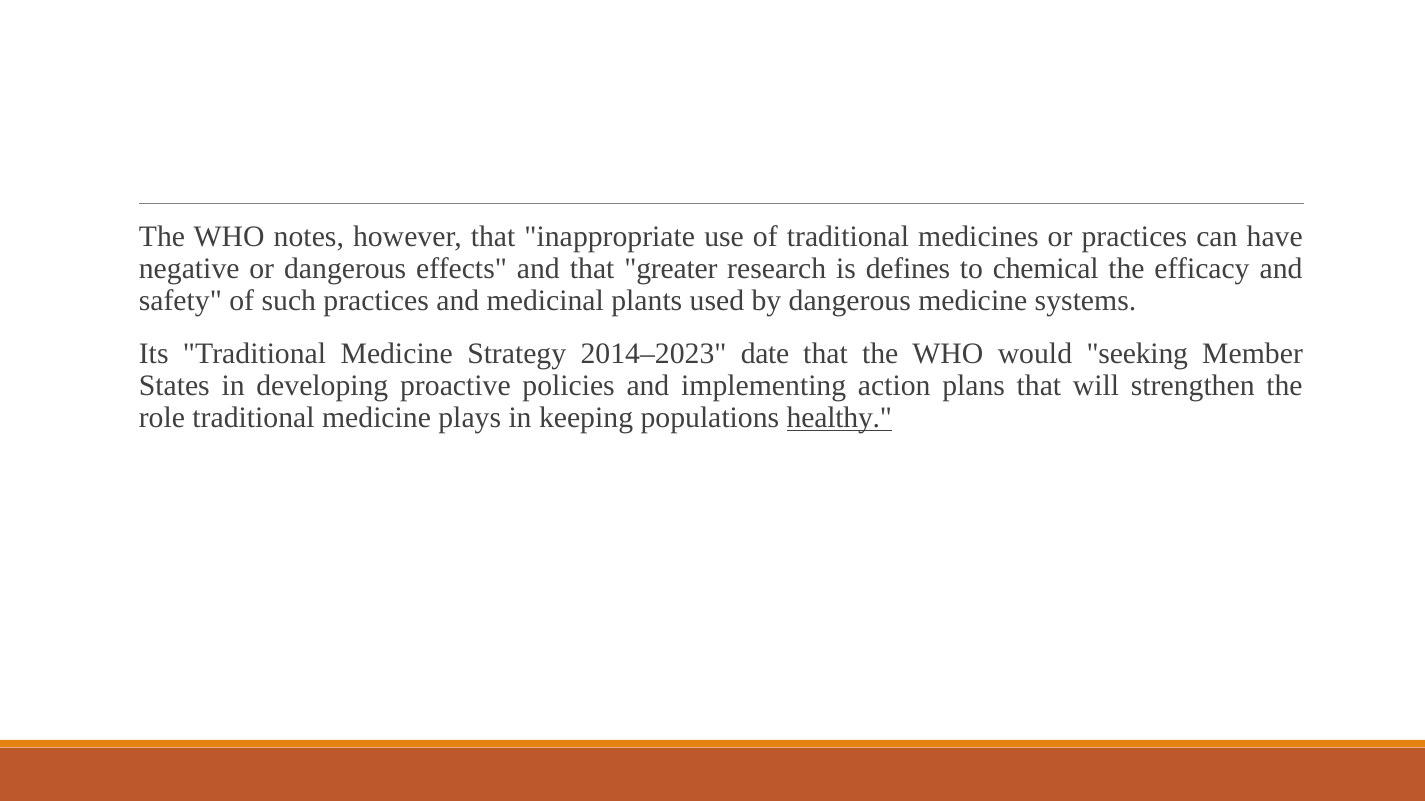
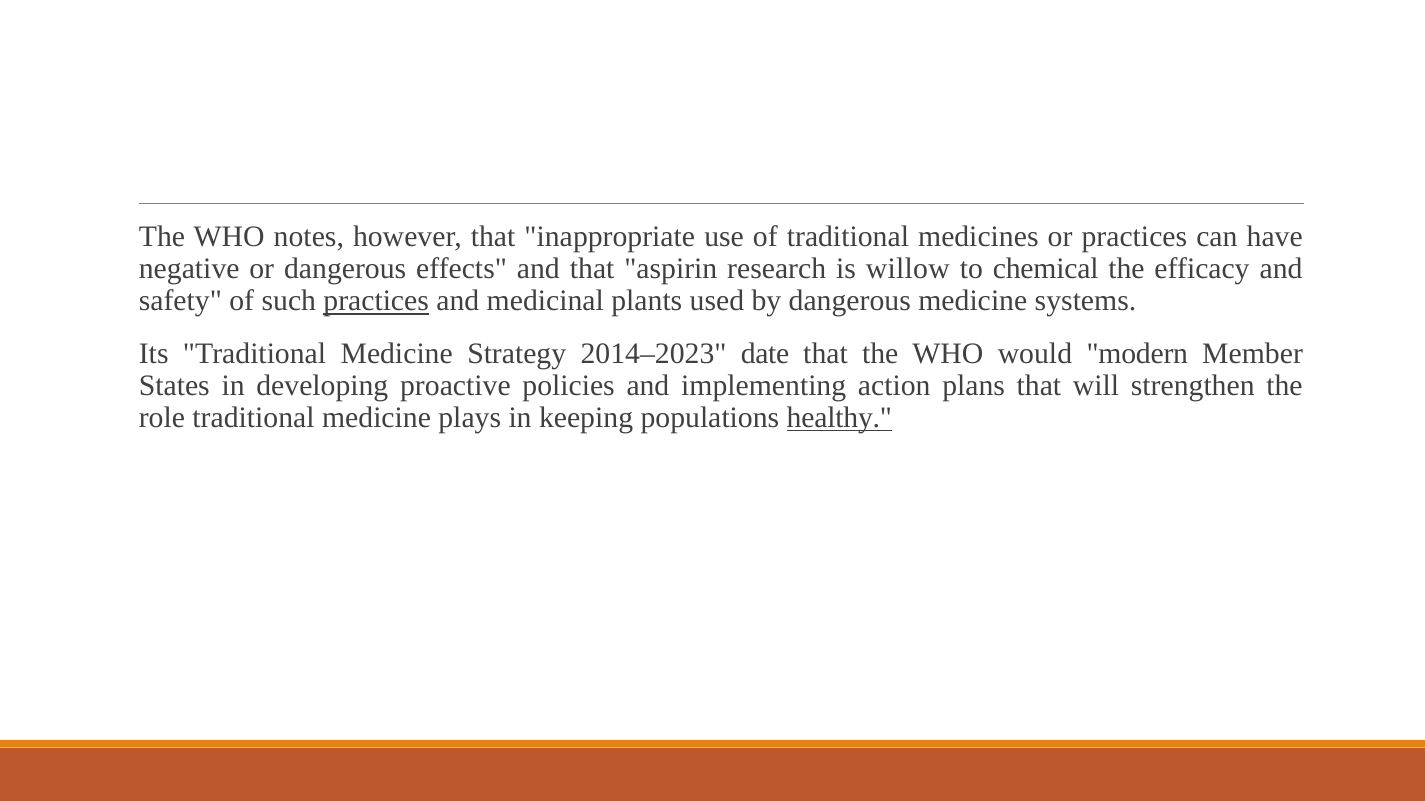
greater: greater -> aspirin (671, 269)
defines: defines -> willow (908, 269)
practices underline: none -> present (376, 301)
seeking: seeking -> modern (1137, 354)
